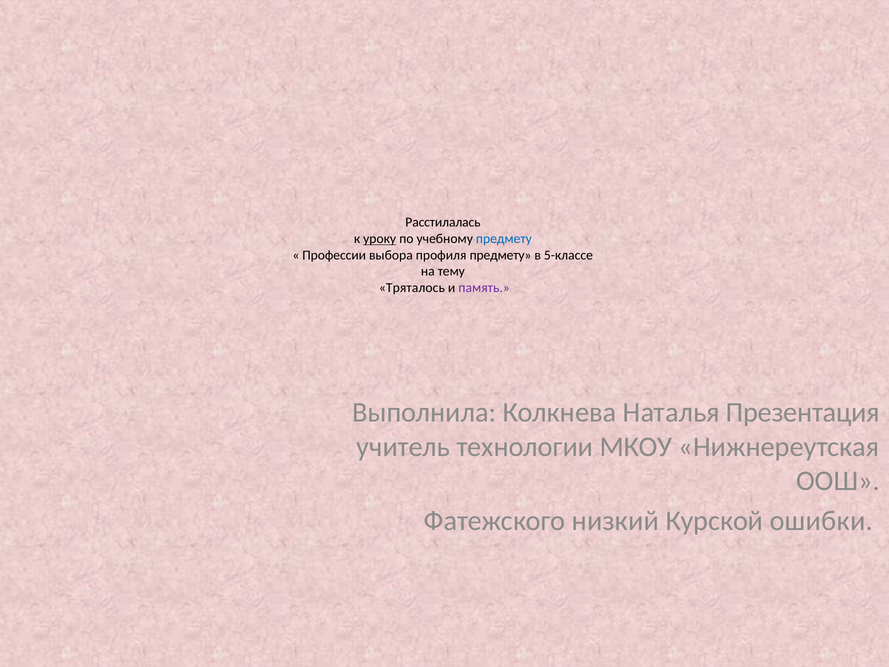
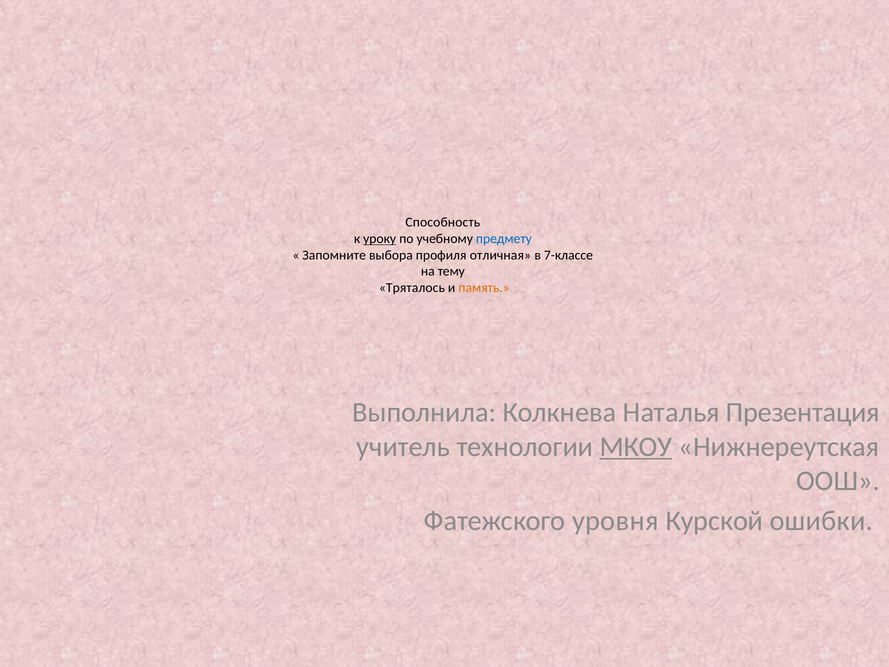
Расстилалась: Расстилалась -> Способность (443, 222)
Профессии: Профессии -> Запомните (334, 255)
профиля предмету: предмету -> отличная (500, 255)
5-классе: 5-классе -> 7-классе (568, 255)
память colour: purple -> orange (484, 288)
МКОУ underline: none -> present (636, 446)
низкий: низкий -> уровня (615, 520)
